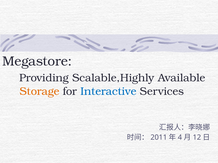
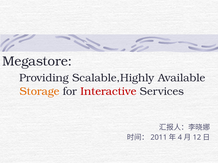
Interactive colour: blue -> red (108, 92)
